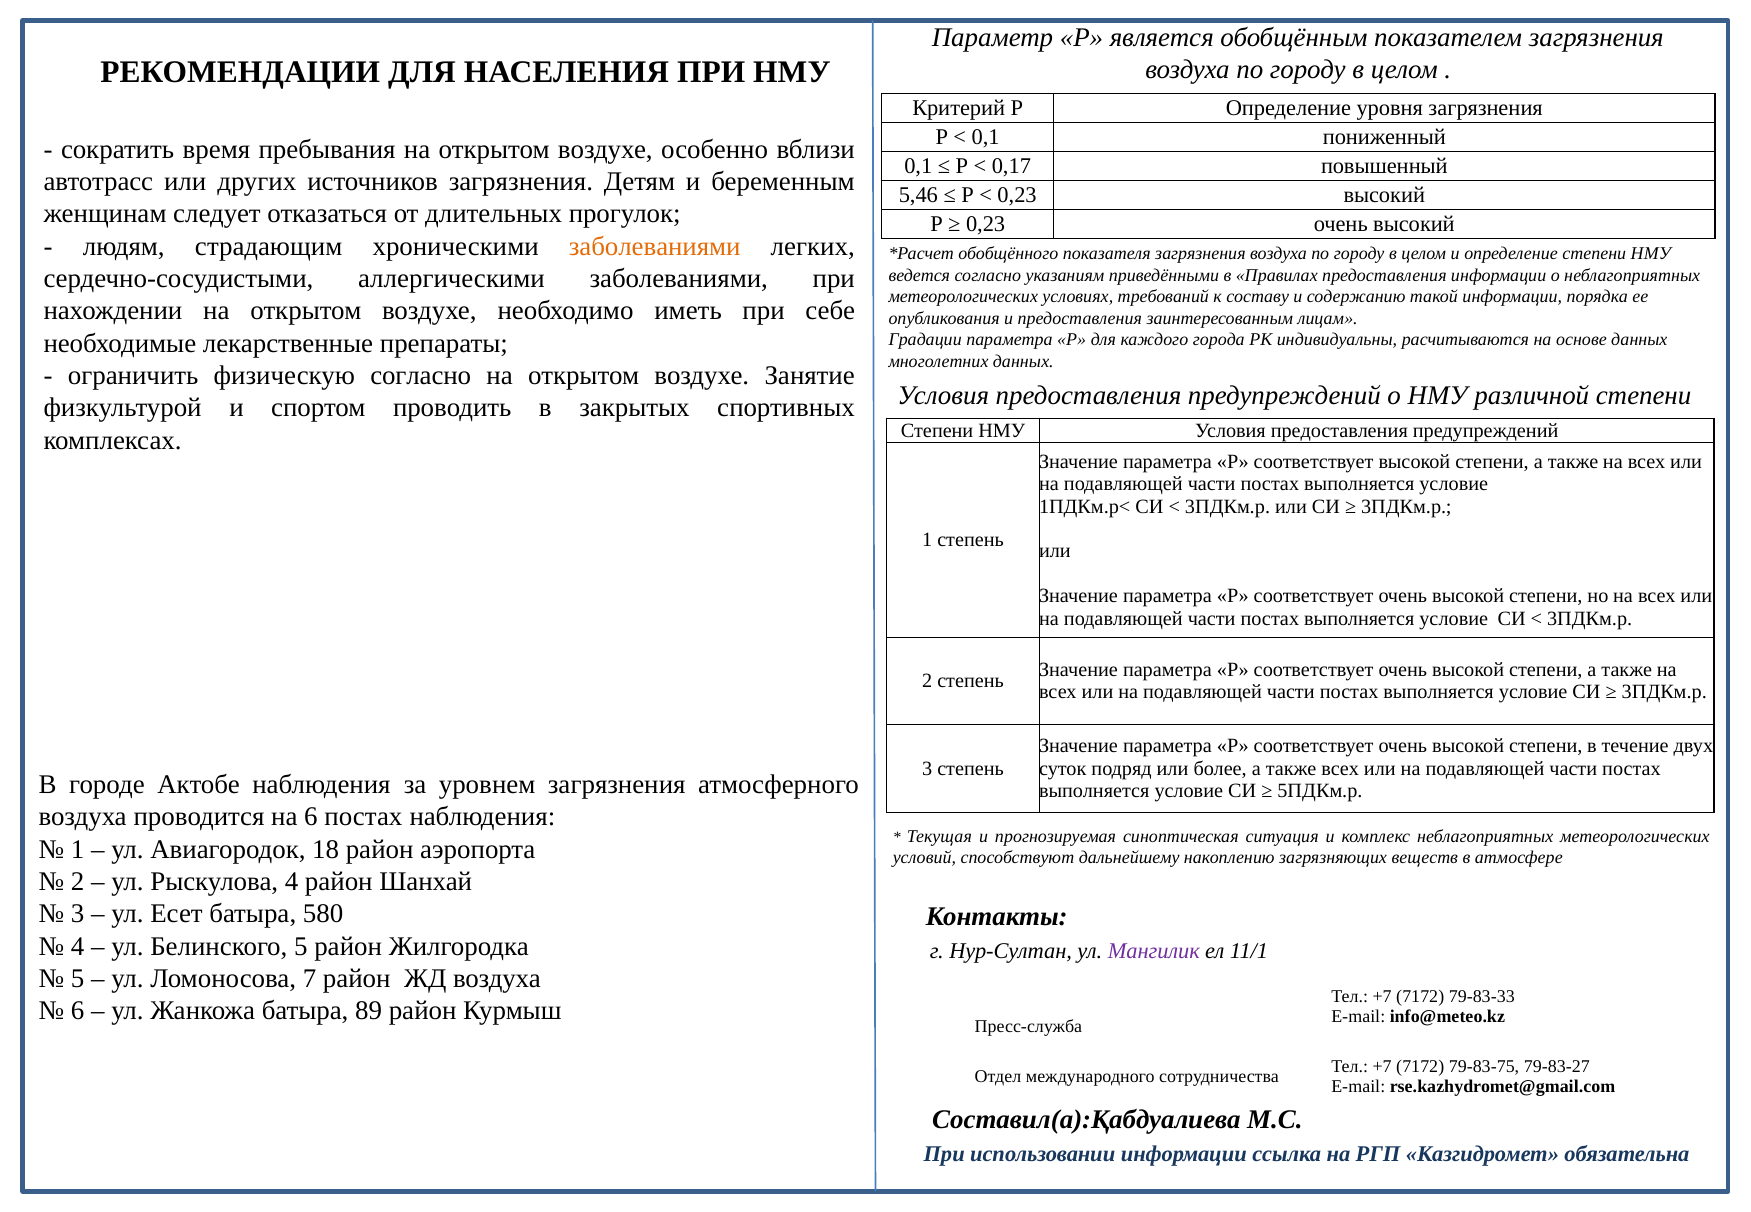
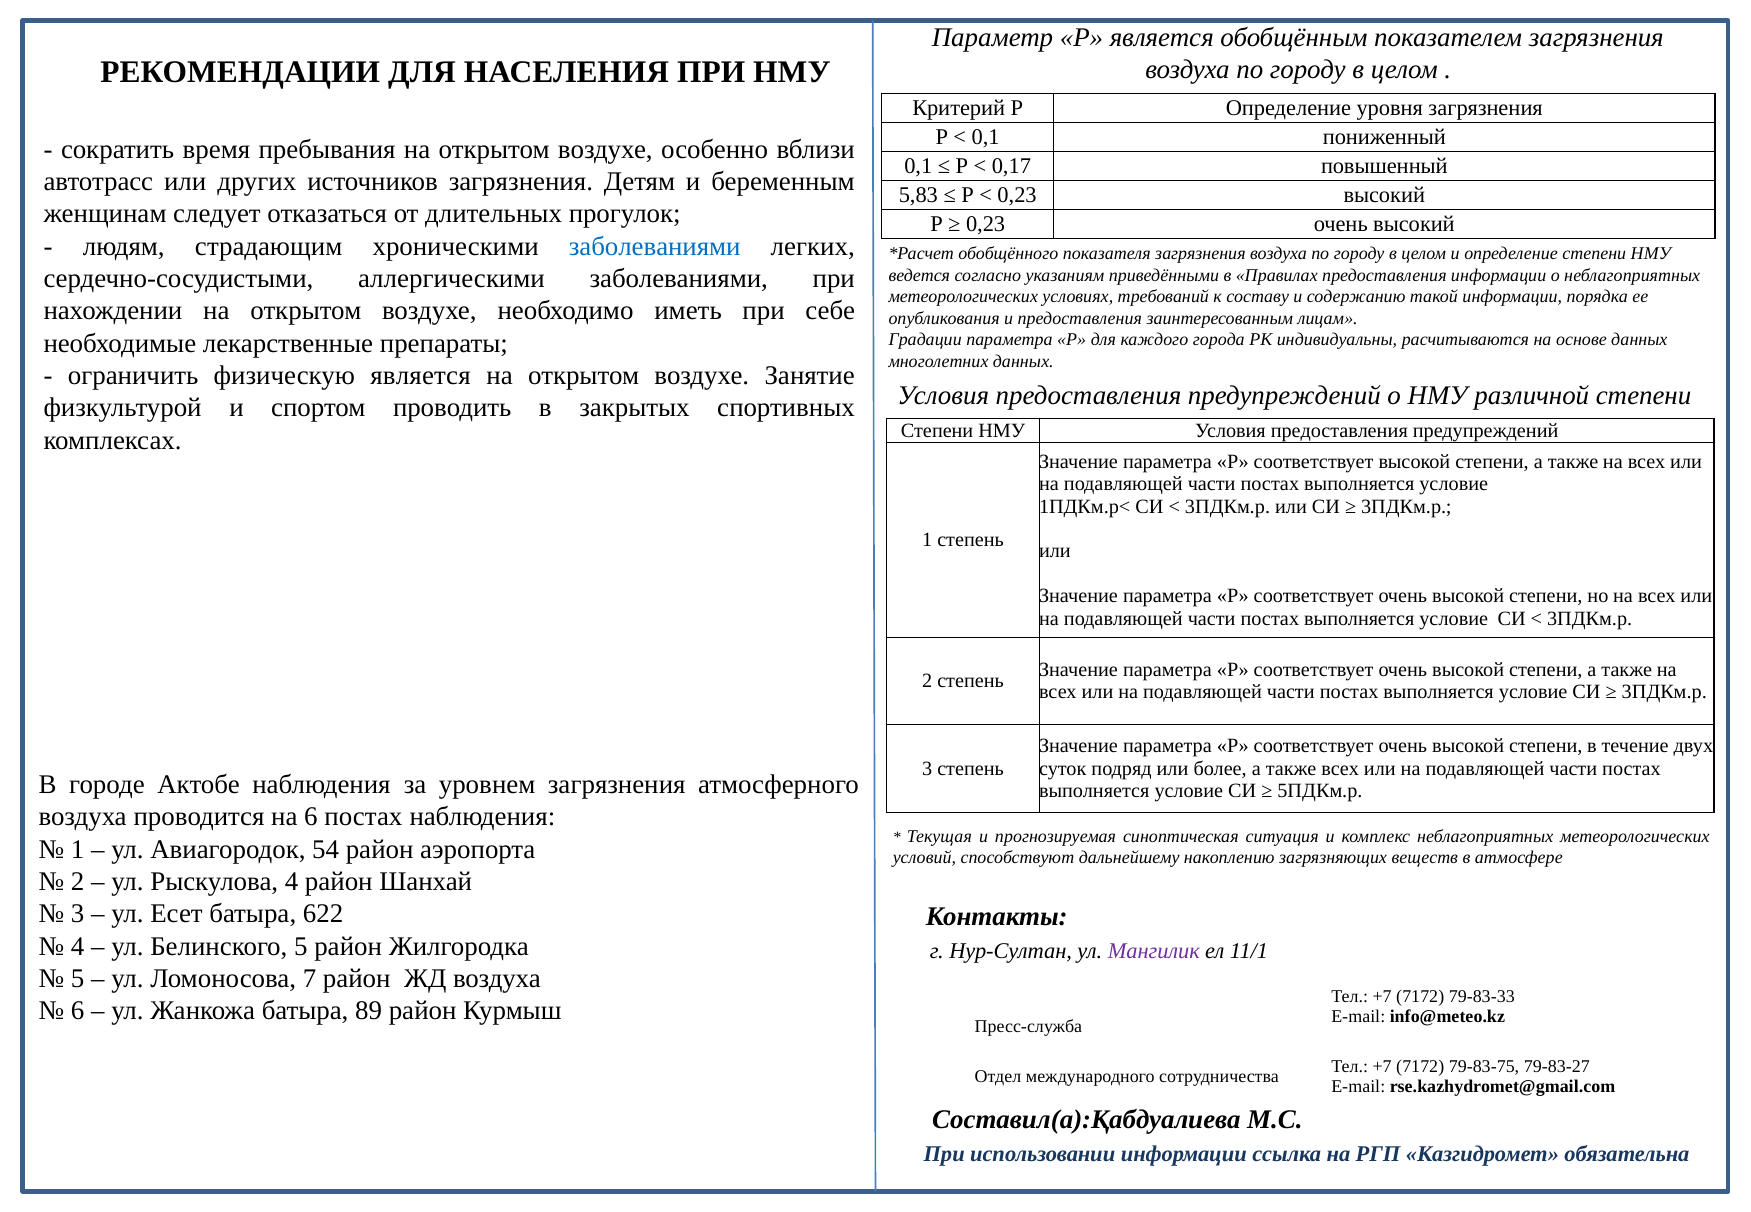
5,46: 5,46 -> 5,83 (918, 195)
заболеваниями colour: orange -> blue (655, 246)
физическую согласно: согласно -> является (421, 376)
18: 18 -> 54 (326, 849)
580: 580 -> 622 (323, 914)
